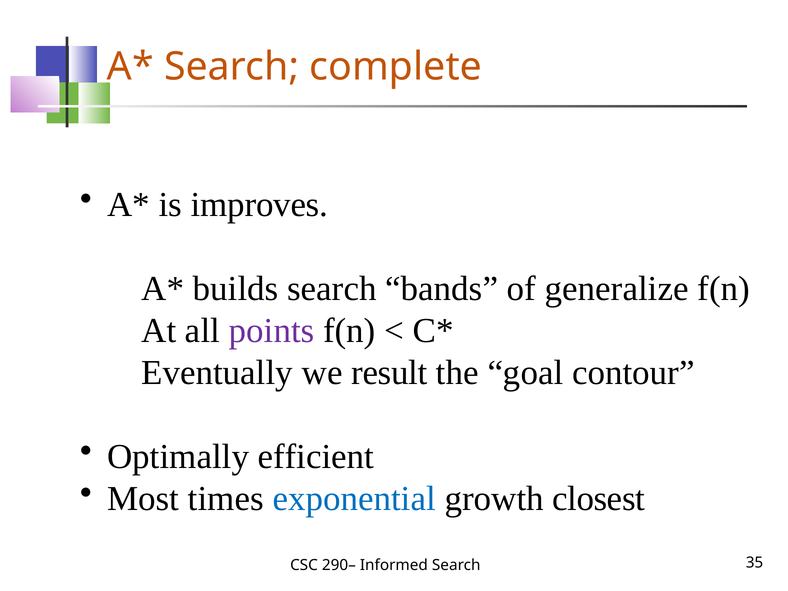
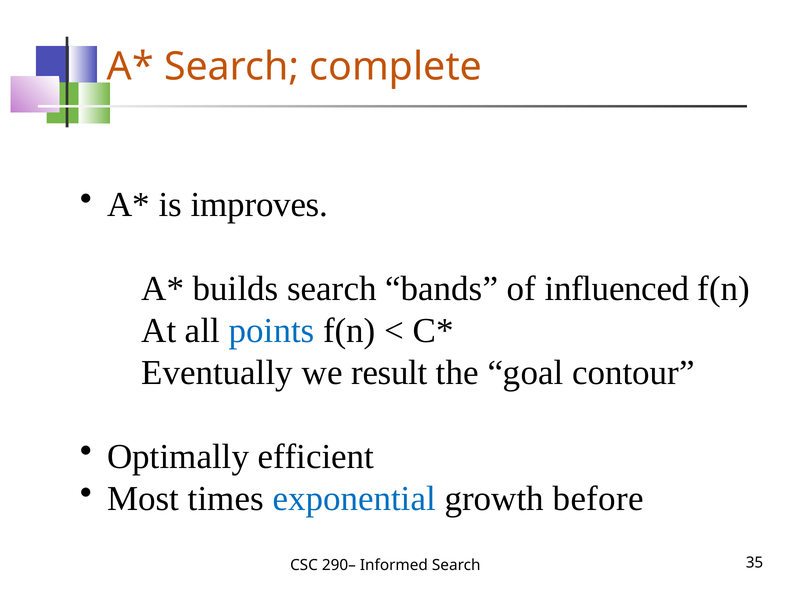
generalize: generalize -> influenced (617, 289)
points colour: purple -> blue (272, 331)
closest: closest -> before (598, 499)
